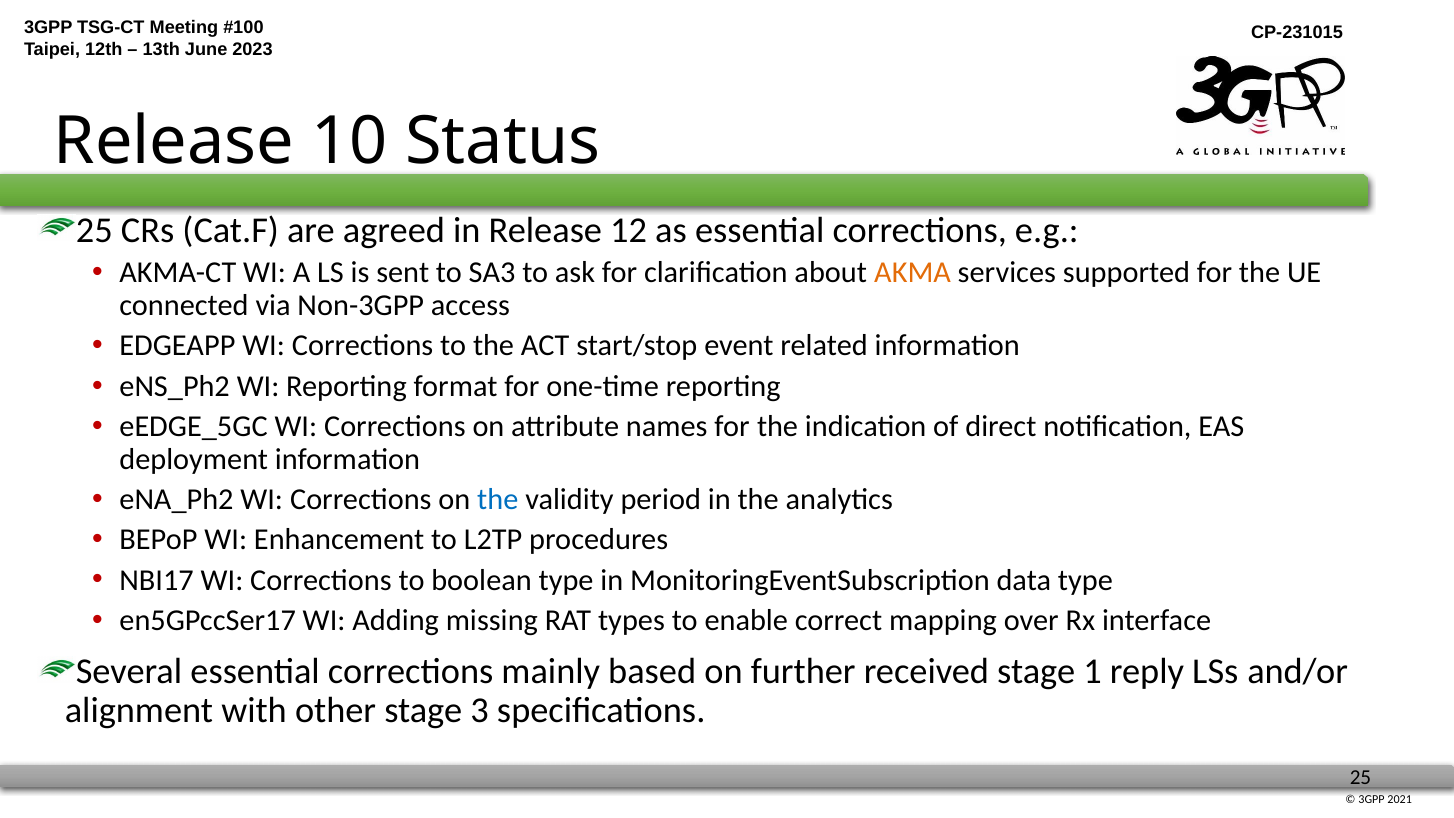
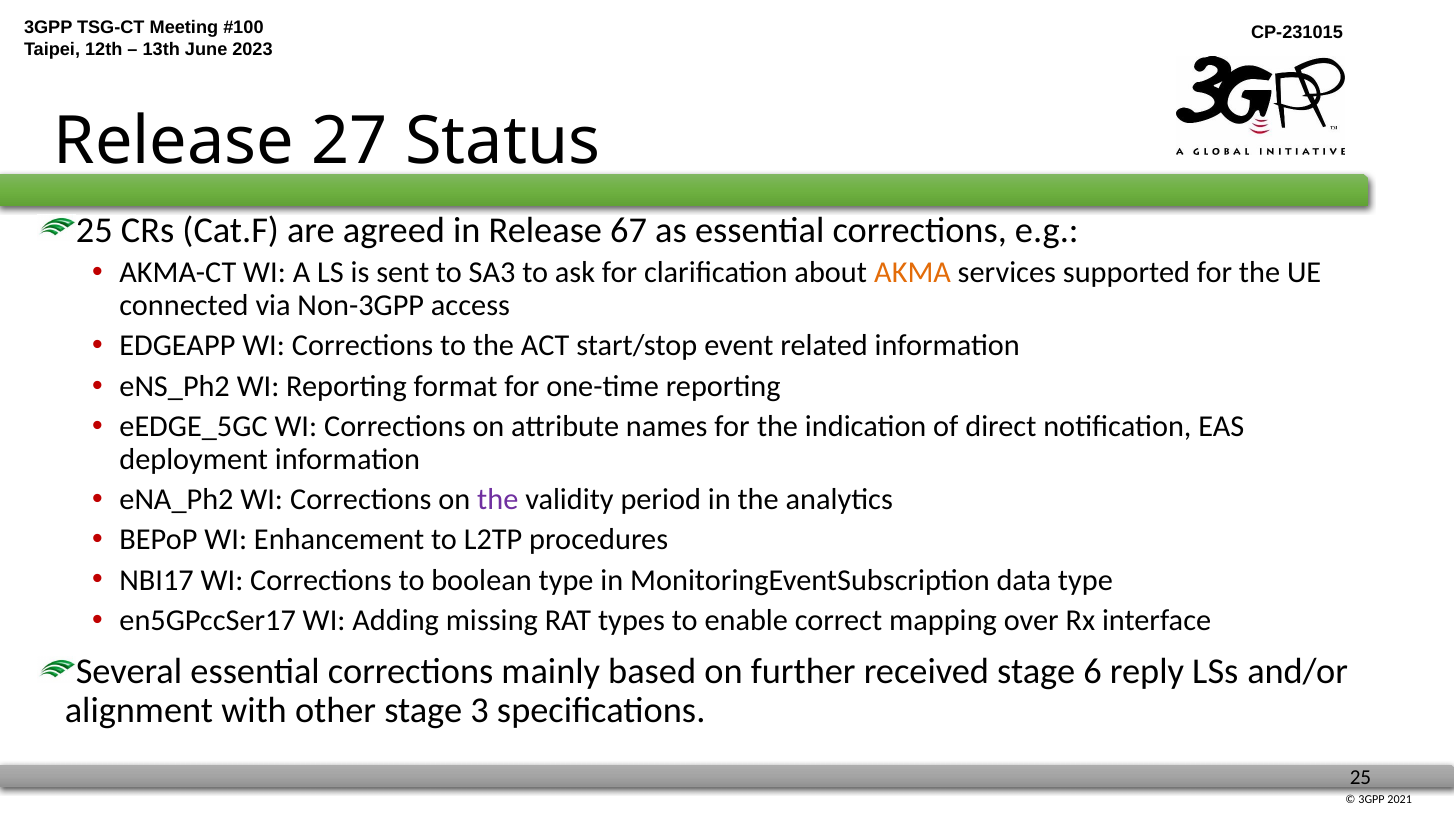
10: 10 -> 27 (350, 142)
12: 12 -> 67 (629, 230)
the colour: blue -> purple (498, 499)
1: 1 -> 6 (1093, 671)
